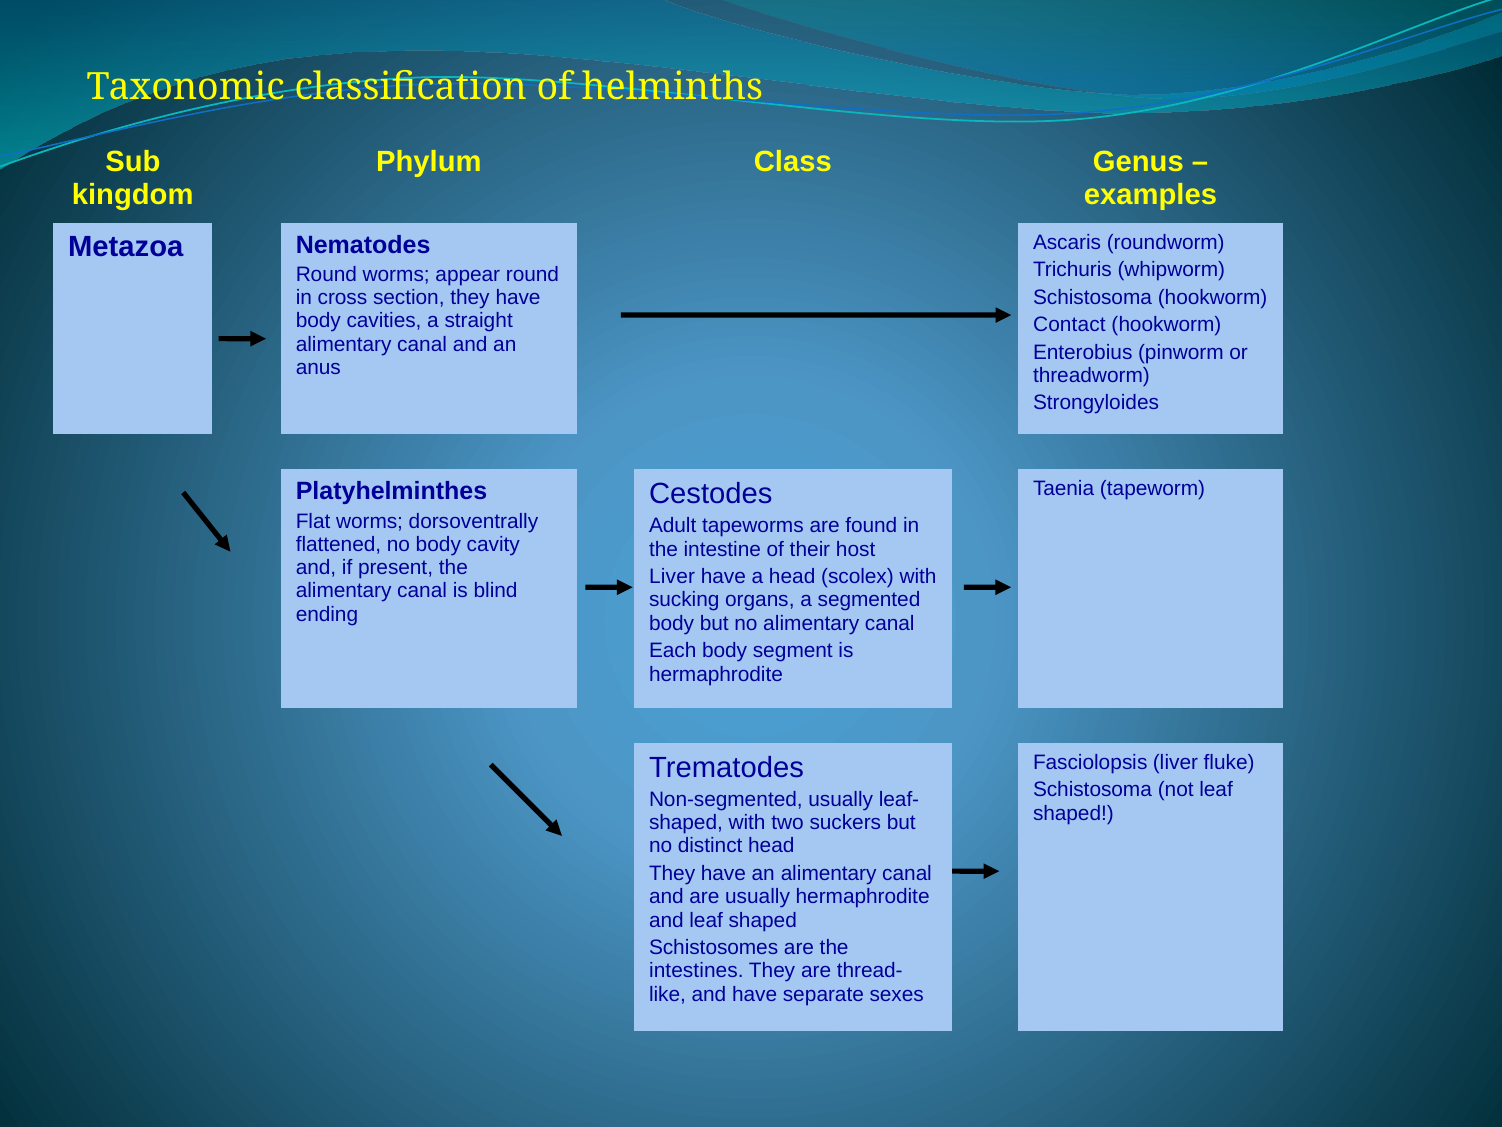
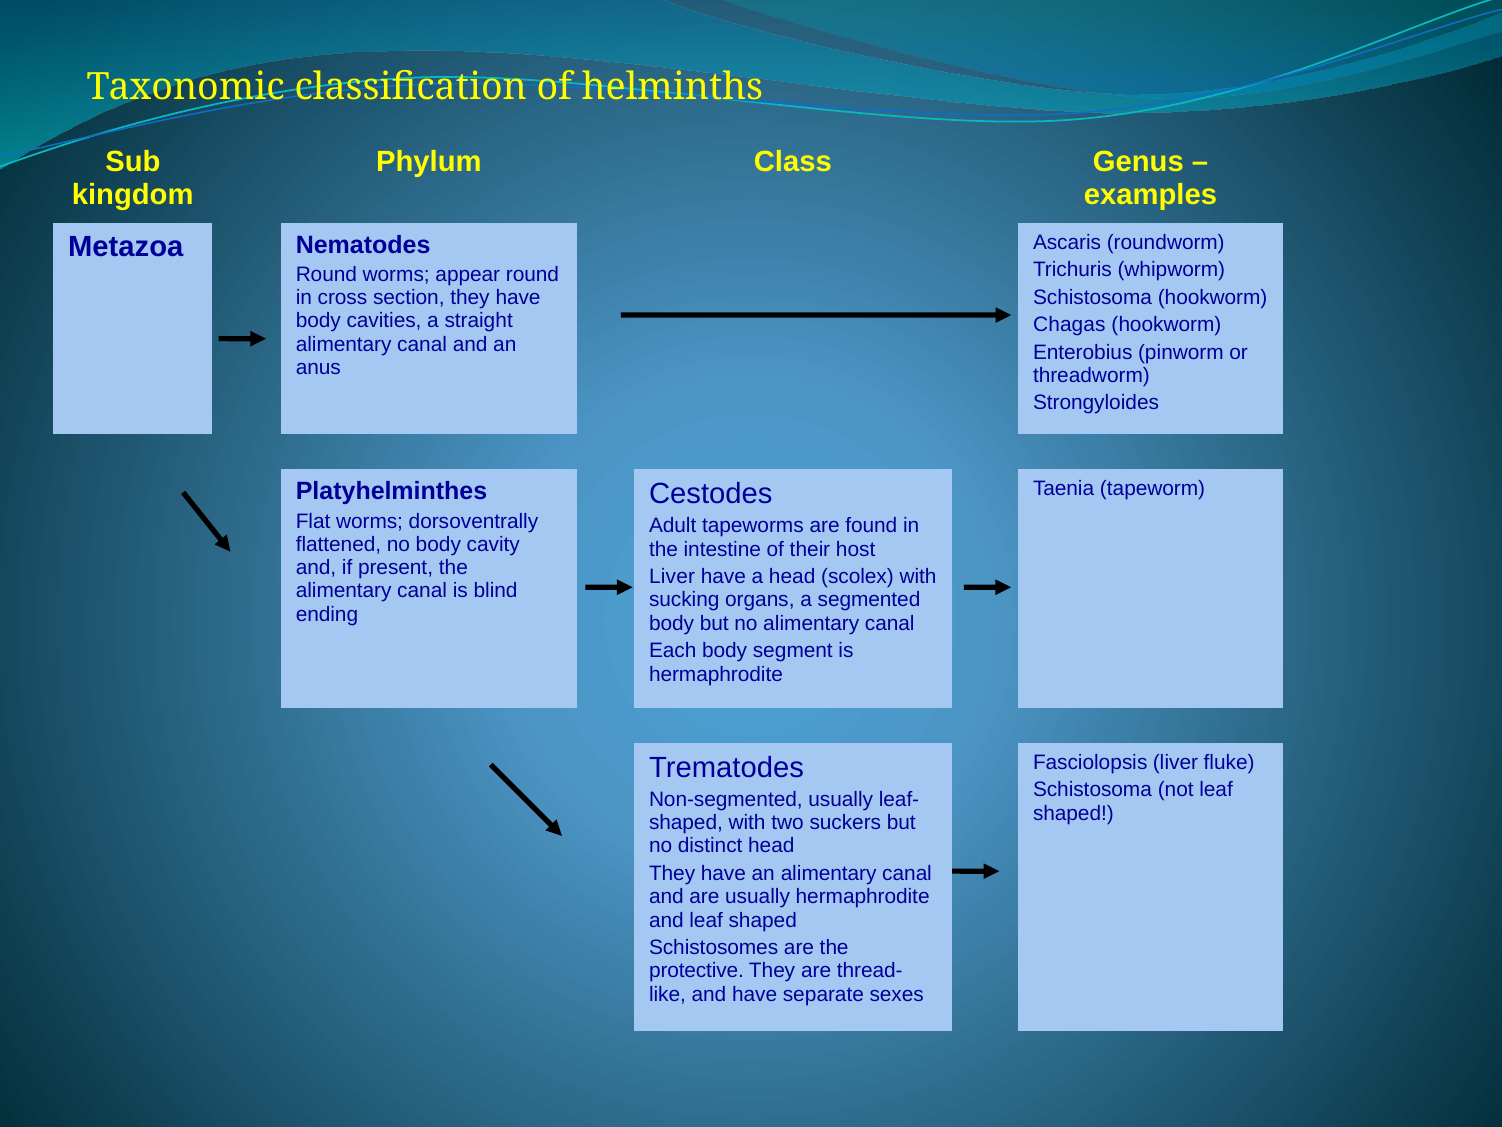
Contact: Contact -> Chagas (1069, 325)
intestines: intestines -> protective (696, 971)
